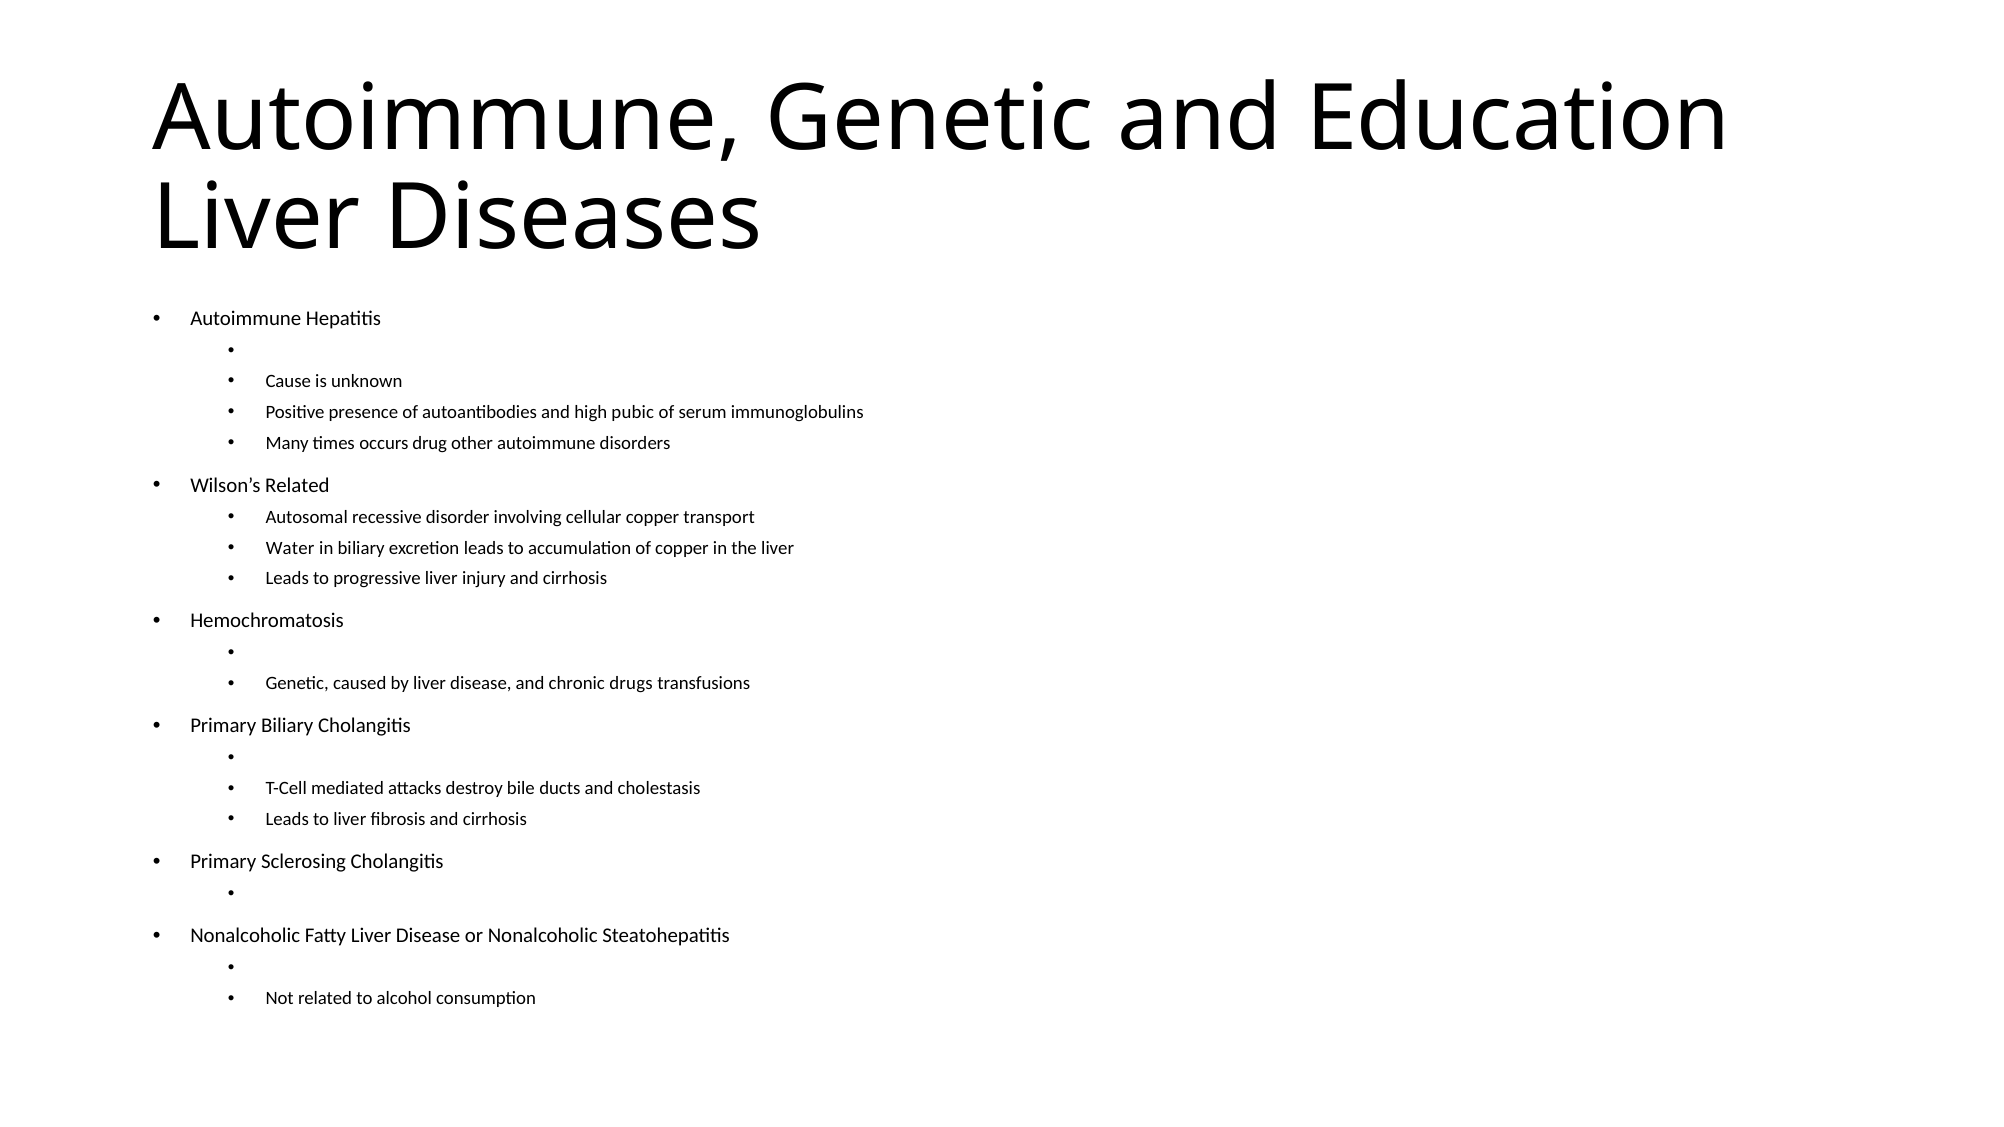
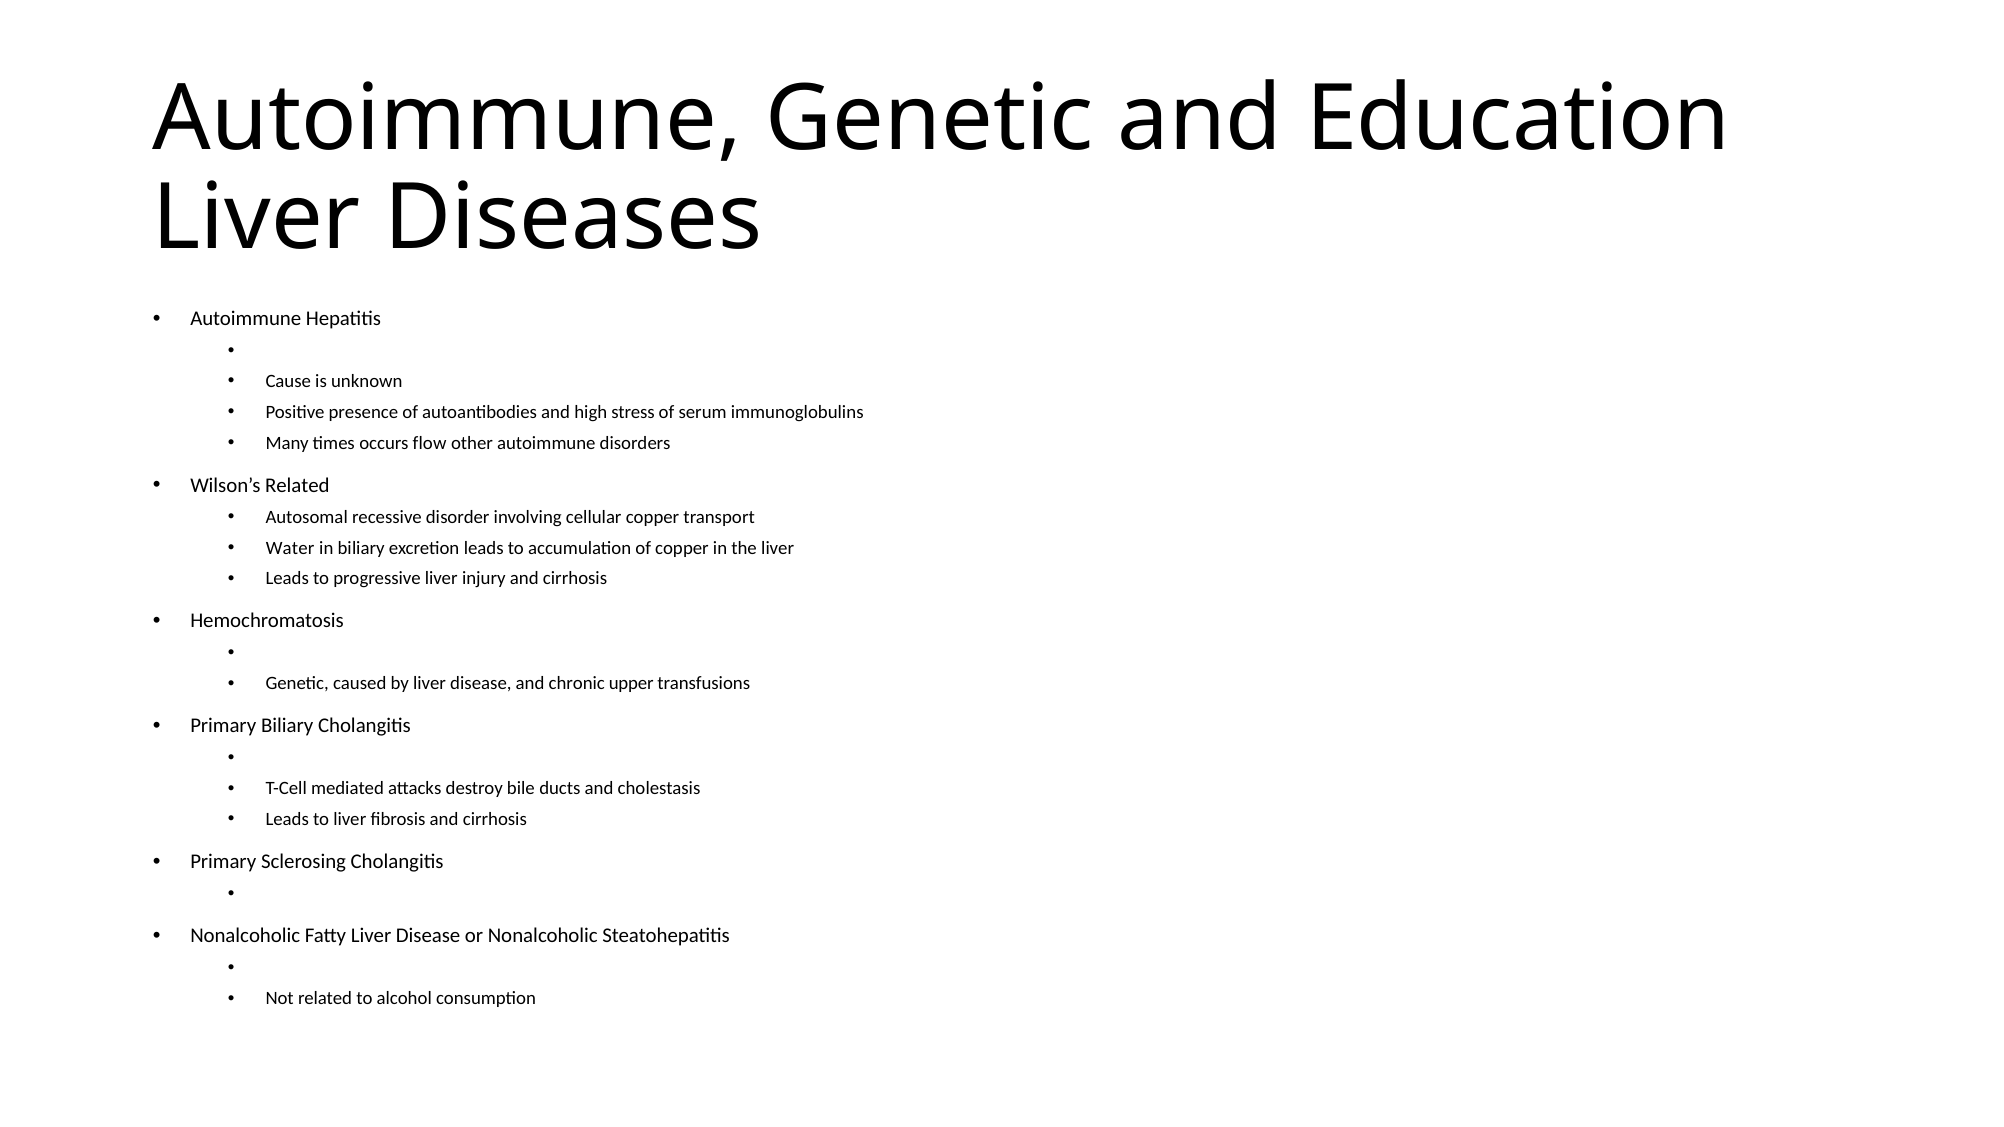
pubic: pubic -> stress (633, 412)
drug: drug -> flow (430, 443)
drugs: drugs -> upper (631, 684)
